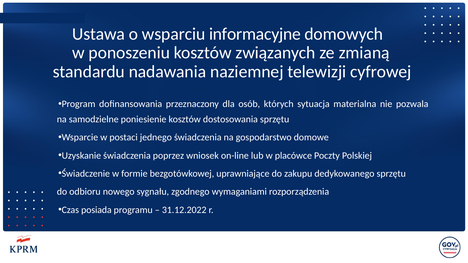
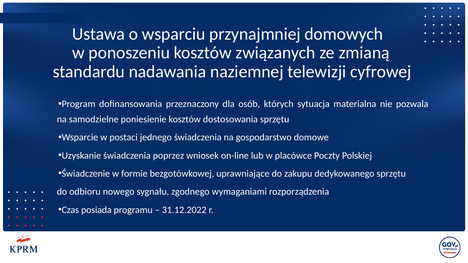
informacyjne: informacyjne -> przynajmniej (255, 34)
